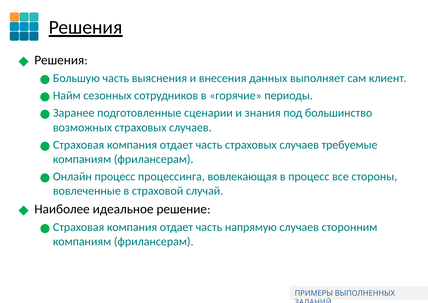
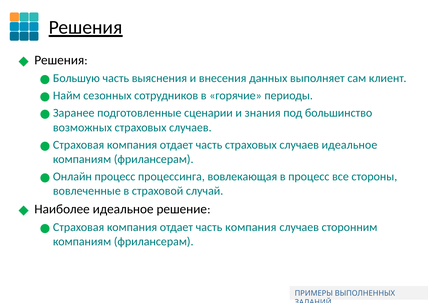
случаев требуемые: требуемые -> идеальное (349, 145)
часть напрямую: напрямую -> компания (251, 227)
